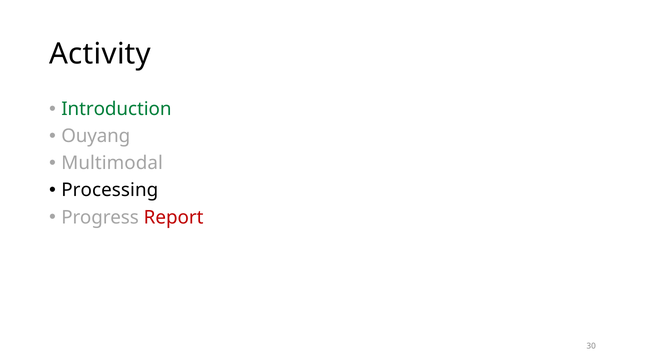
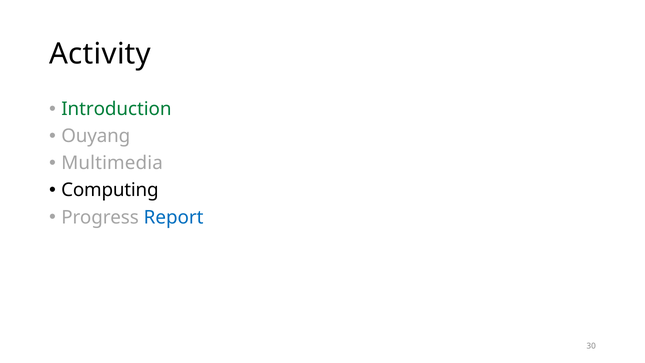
Multimodal: Multimodal -> Multimedia (112, 163)
Processing: Processing -> Computing (110, 190)
Report colour: red -> blue (174, 217)
